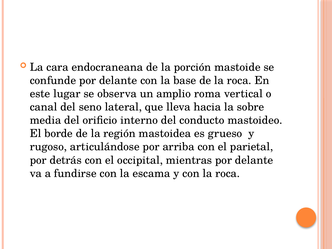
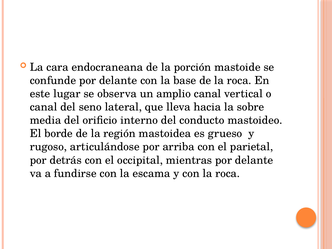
amplio roma: roma -> canal (208, 94)
